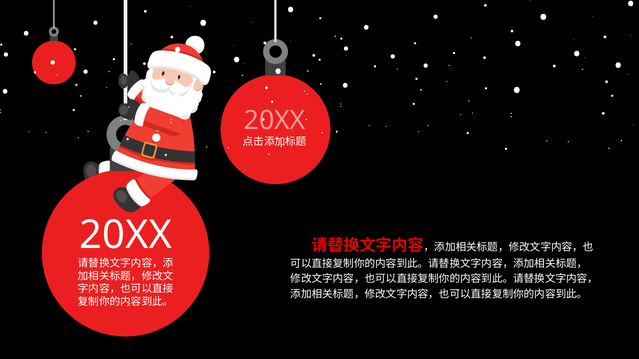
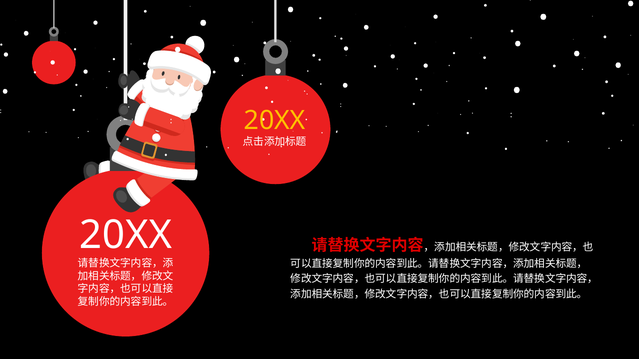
20XX colour: pink -> yellow (275, 121)
